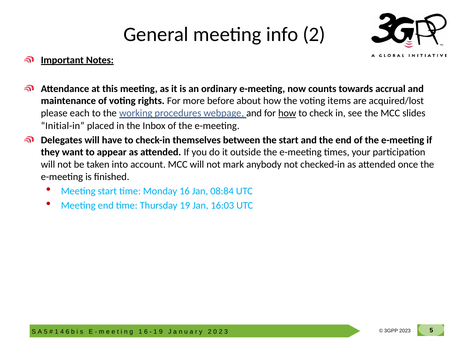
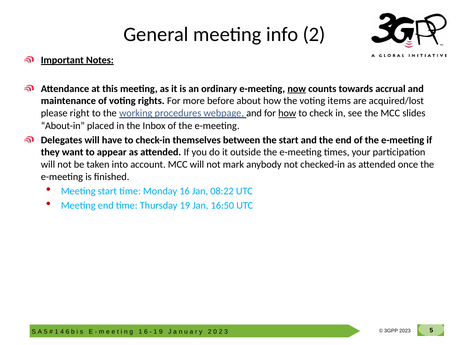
now underline: none -> present (297, 89)
each: each -> right (80, 113)
Initial-in: Initial-in -> About-in (63, 126)
08:84: 08:84 -> 08:22 (222, 191)
16:03: 16:03 -> 16:50 (222, 205)
